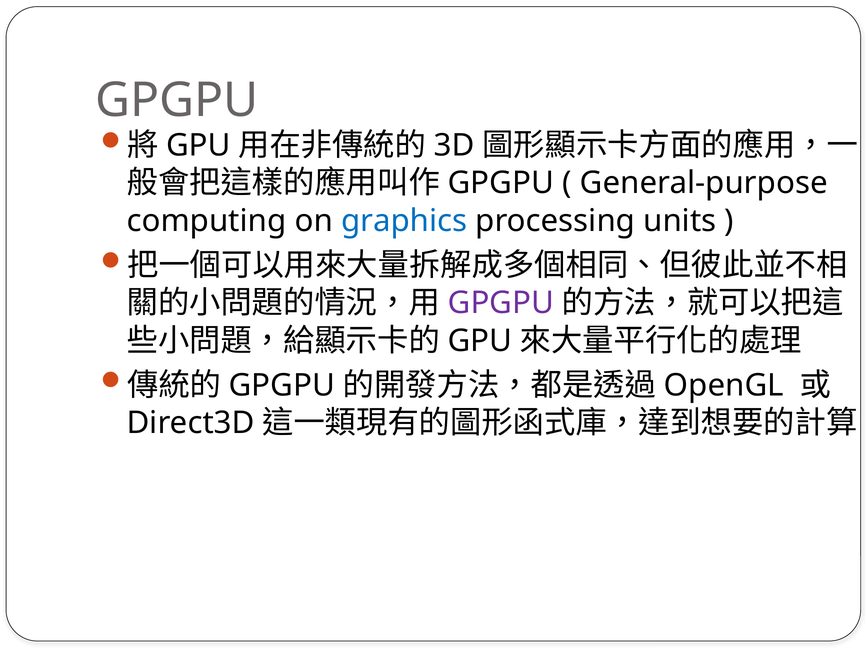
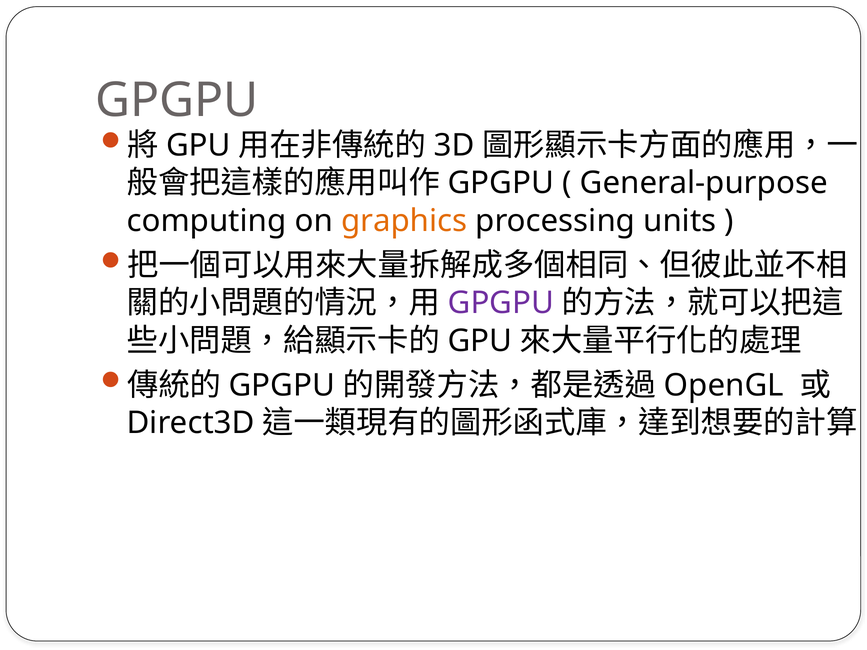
graphics colour: blue -> orange (404, 221)
